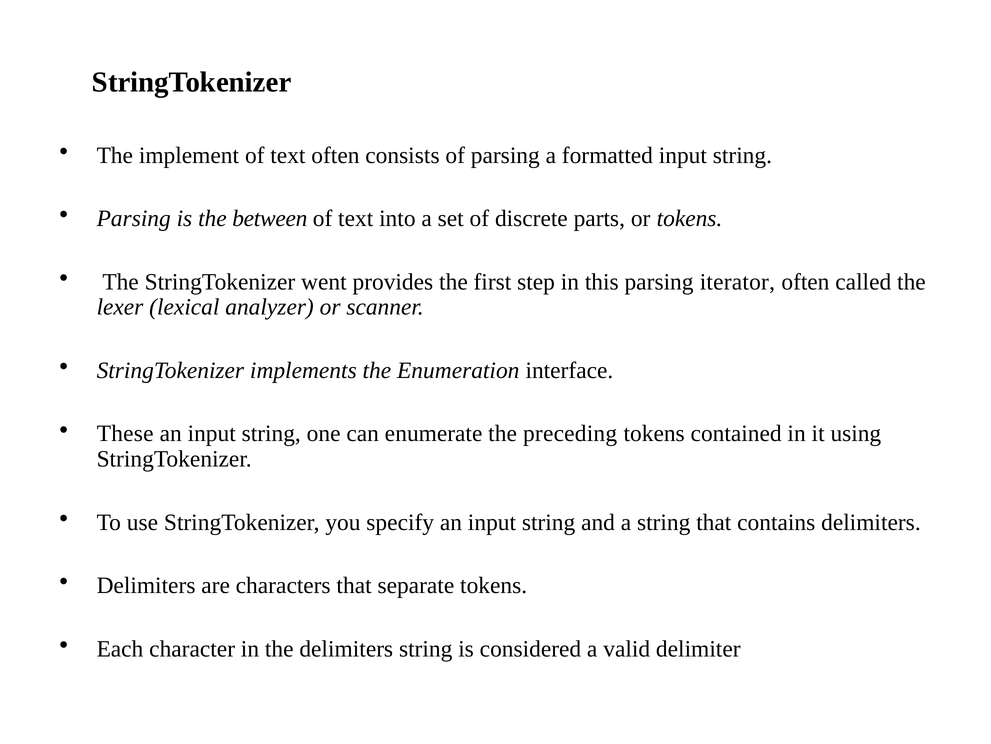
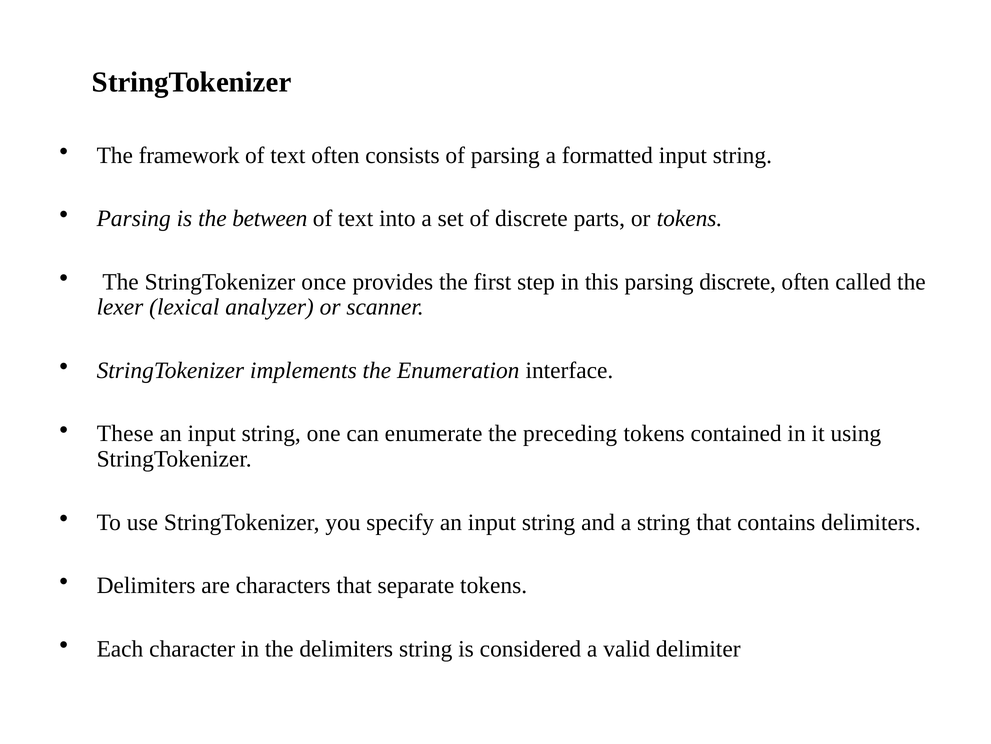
implement: implement -> framework (189, 155)
went: went -> once (324, 282)
parsing iterator: iterator -> discrete (738, 282)
